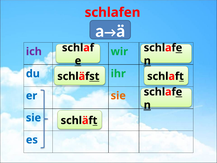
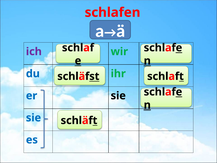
sie colour: orange -> black (118, 96)
